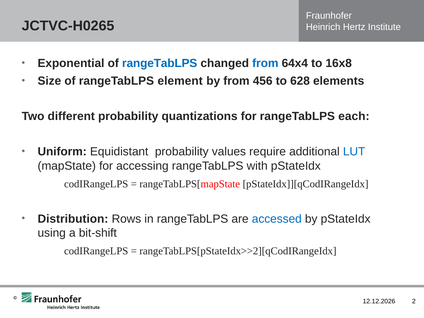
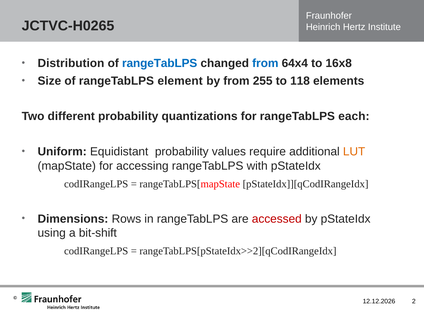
Exponential: Exponential -> Distribution (71, 63)
456: 456 -> 255 (263, 81)
628: 628 -> 118 (300, 81)
LUT colour: blue -> orange (354, 152)
Distribution: Distribution -> Dimensions (73, 219)
accessed colour: blue -> red (277, 219)
